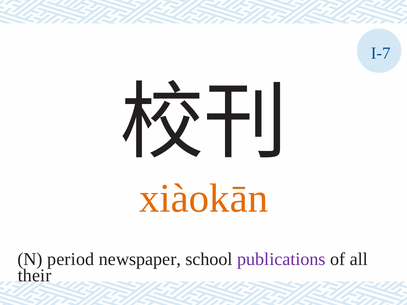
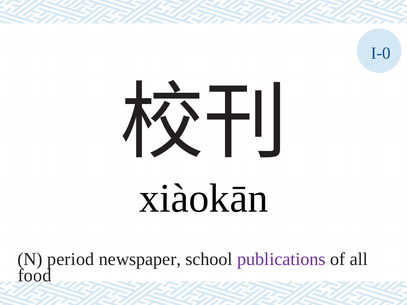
I-7: I-7 -> I-0 (381, 53)
xiàokān colour: orange -> black (204, 199)
their: their -> food (35, 276)
